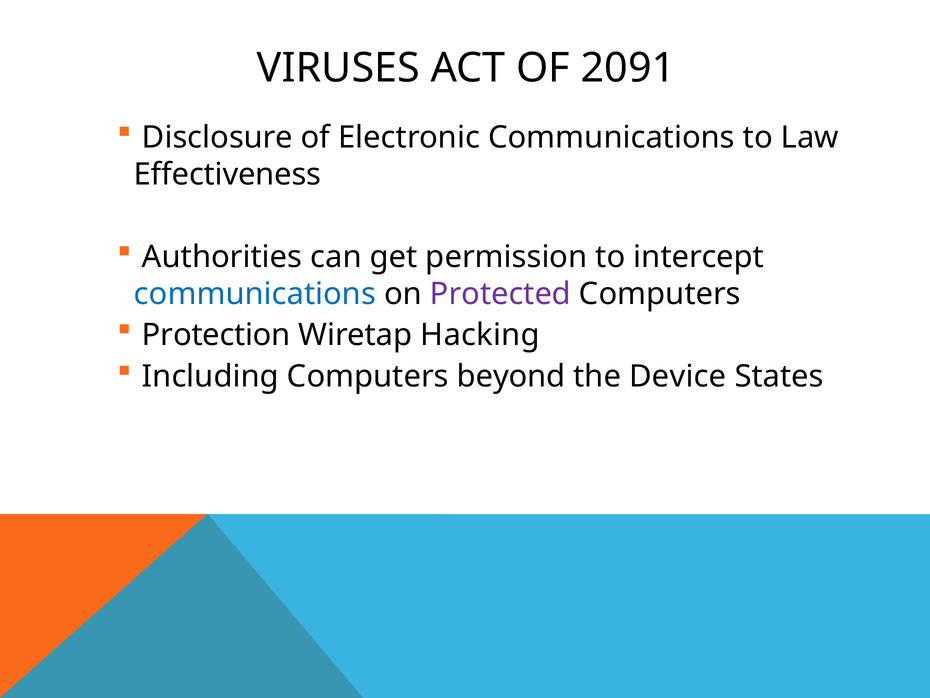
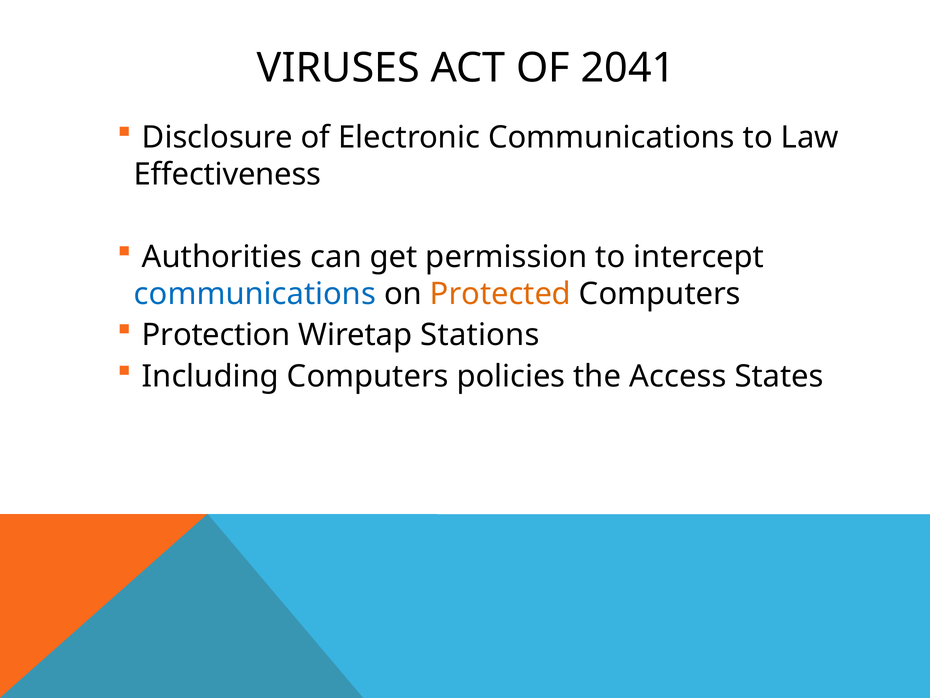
2091: 2091 -> 2041 (628, 68)
Protected colour: purple -> orange (500, 294)
Hacking: Hacking -> Stations (480, 335)
beyond: beyond -> policies (511, 376)
Device: Device -> Access (678, 376)
